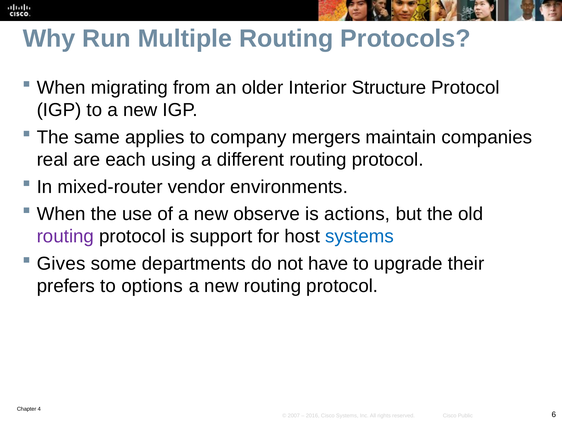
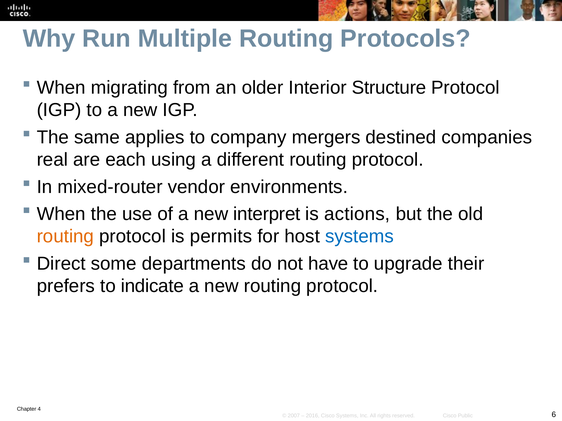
maintain: maintain -> destined (401, 137)
observe: observe -> interpret (267, 214)
routing colour: purple -> orange (65, 237)
support: support -> permits (221, 237)
Gives: Gives -> Direct (61, 264)
options: options -> indicate (152, 286)
